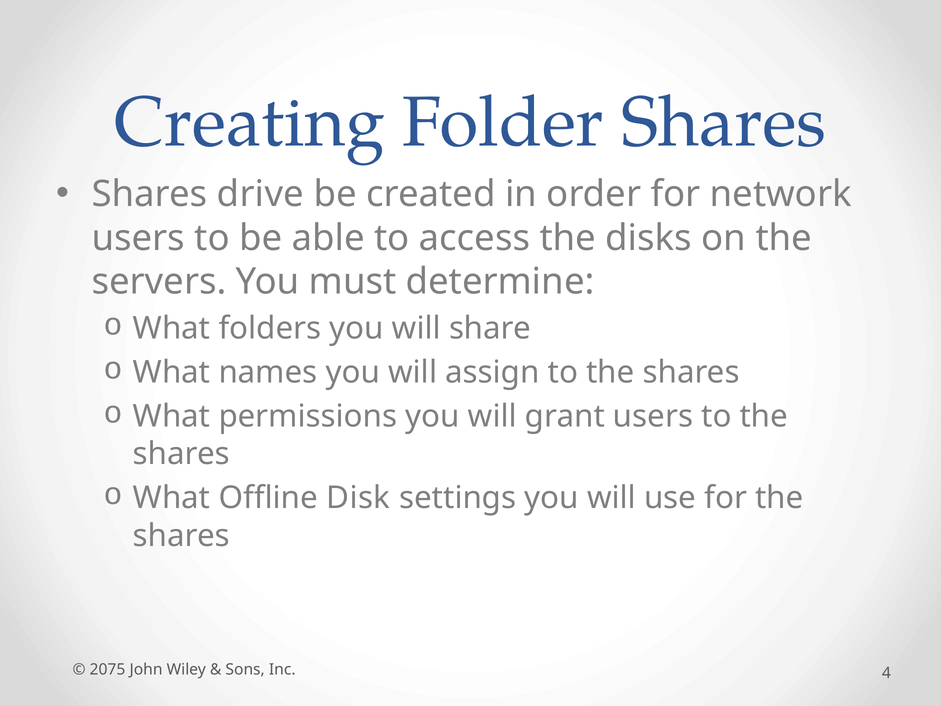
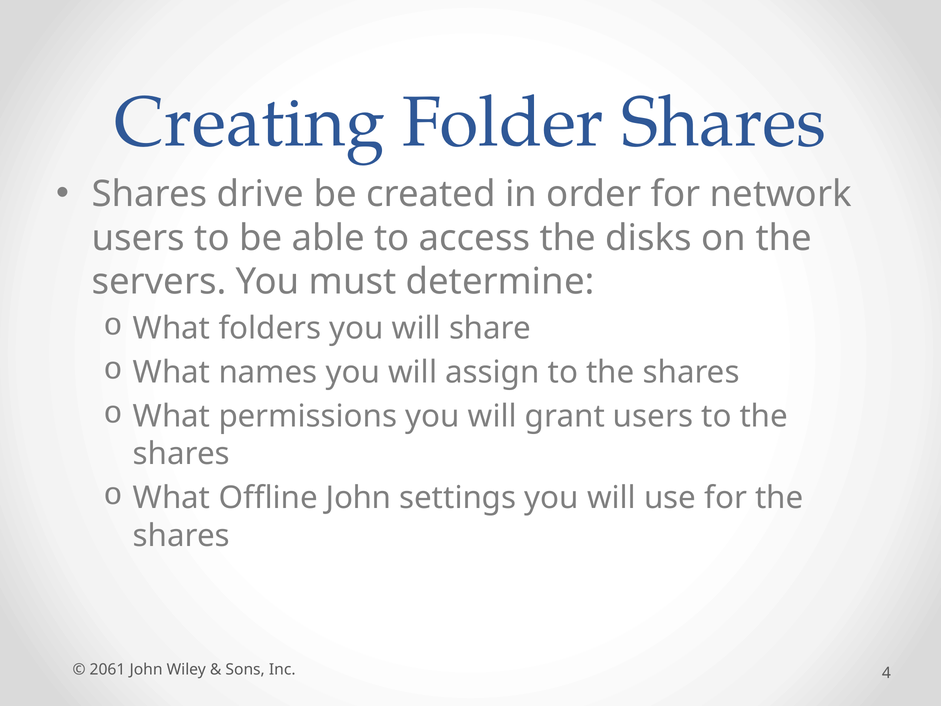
Offline Disk: Disk -> John (359, 498)
2075: 2075 -> 2061 (107, 669)
